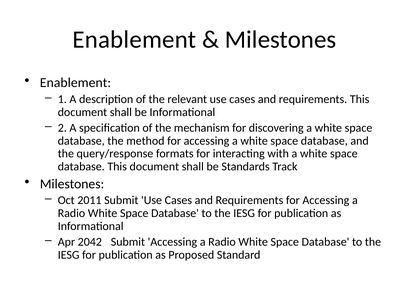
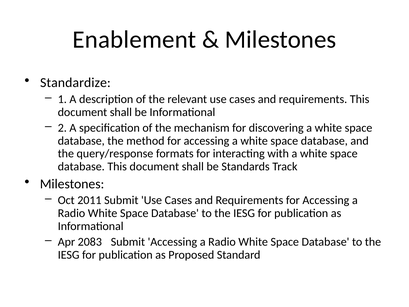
Enablement: Enablement -> Standardize (75, 83)
2042: 2042 -> 2083 (90, 242)
